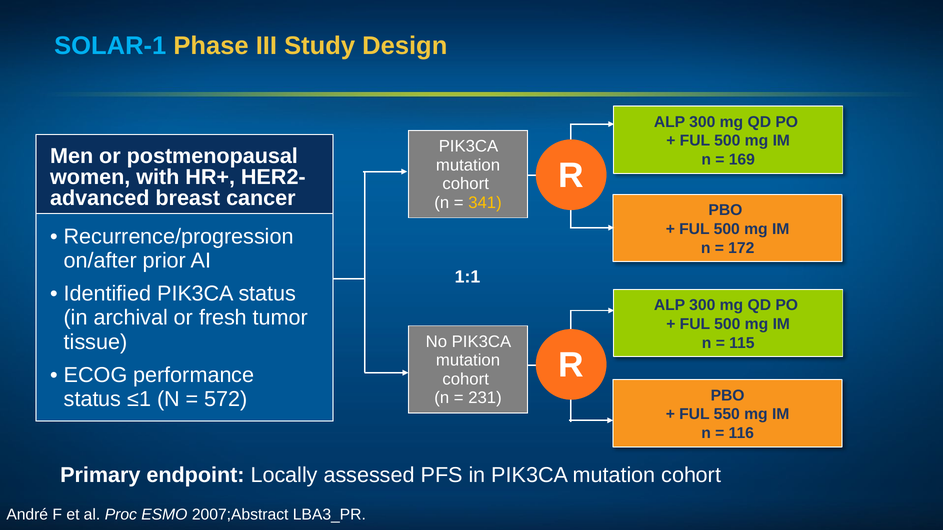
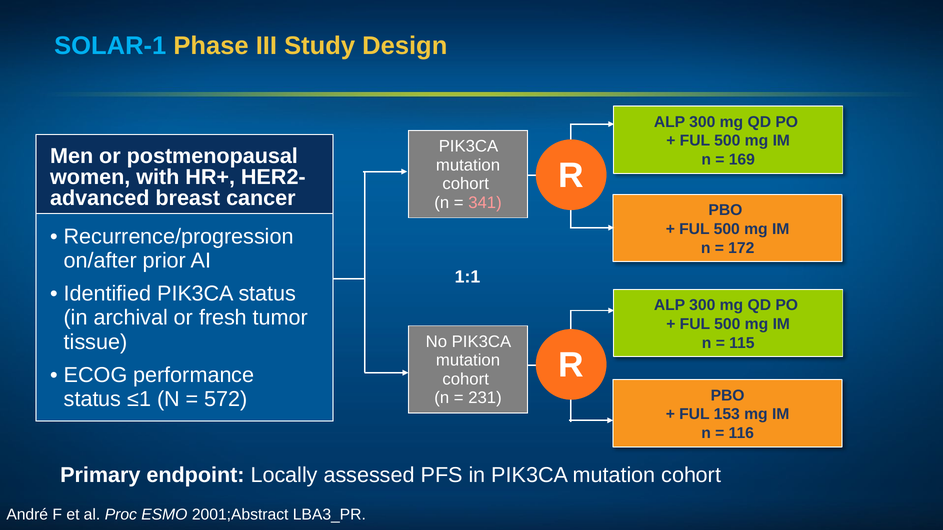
341 colour: yellow -> pink (485, 203)
550: 550 -> 153 (727, 415)
2007;Abstract: 2007;Abstract -> 2001;Abstract (240, 515)
